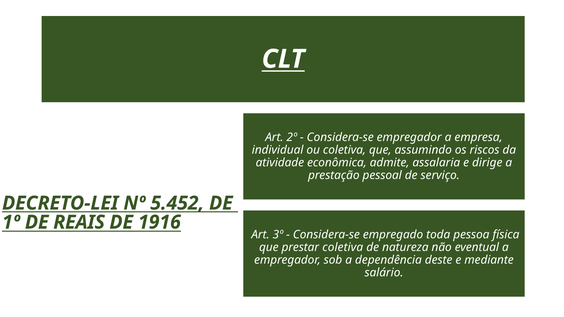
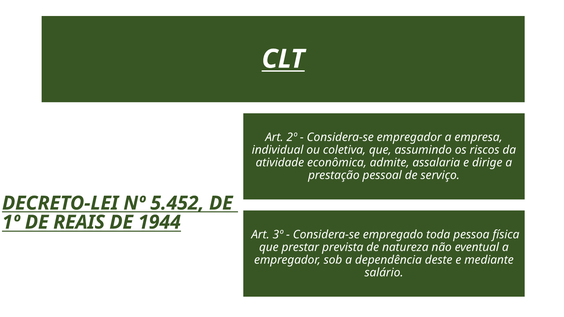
1916: 1916 -> 1944 (159, 222)
prestar coletiva: coletiva -> prevista (343, 247)
